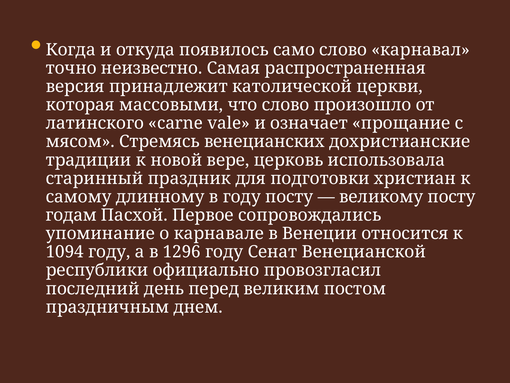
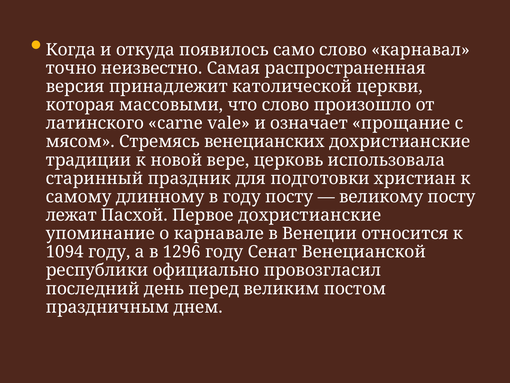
годам: годам -> лежат (71, 215)
Первое сопровождались: сопровождались -> дохристианские (310, 215)
